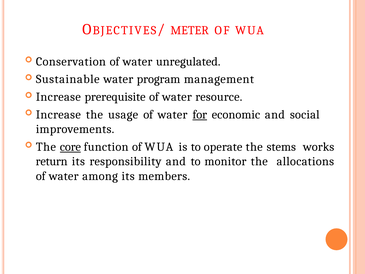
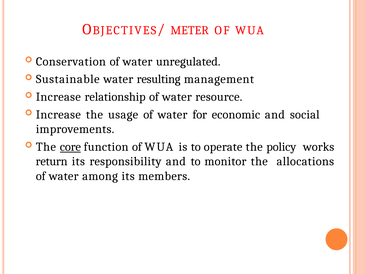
program: program -> resulting (159, 79)
prerequisite: prerequisite -> relationship (115, 97)
for underline: present -> none (200, 114)
stems: stems -> policy (281, 147)
